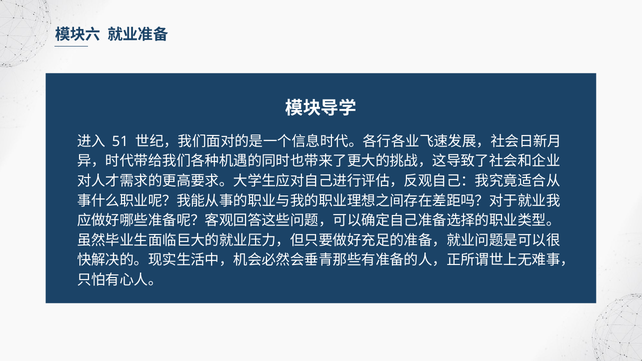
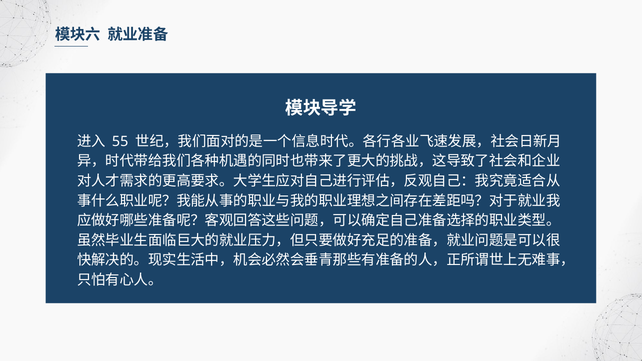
51: 51 -> 55 (120, 142)
